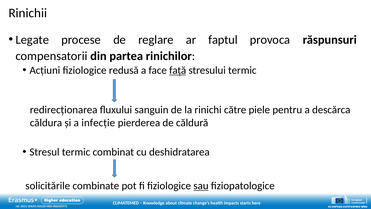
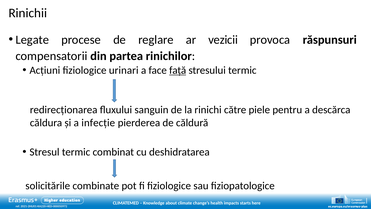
faptul: faptul -> vezicii (223, 40)
redusă: redusă -> urinari (124, 70)
sau underline: present -> none (201, 186)
